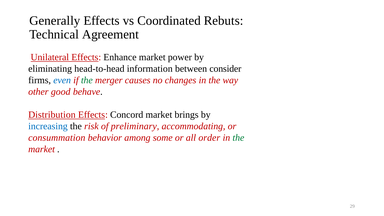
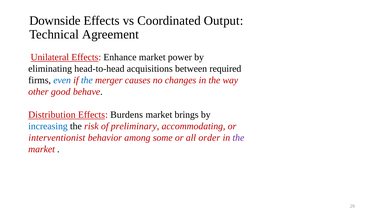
Generally: Generally -> Downside (55, 21)
Rebuts: Rebuts -> Output (224, 21)
information: information -> acquisitions (150, 69)
consider: consider -> required (225, 69)
the colour: green -> blue (87, 80)
Concord: Concord -> Burdens (127, 115)
consummation: consummation -> interventionist (57, 138)
the colour: green -> purple (238, 138)
